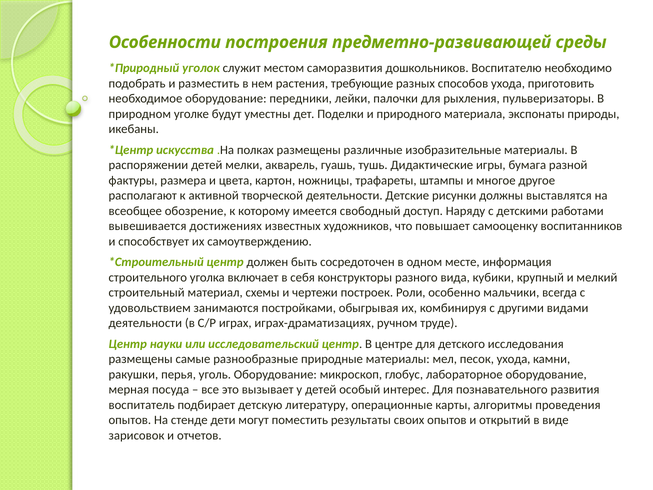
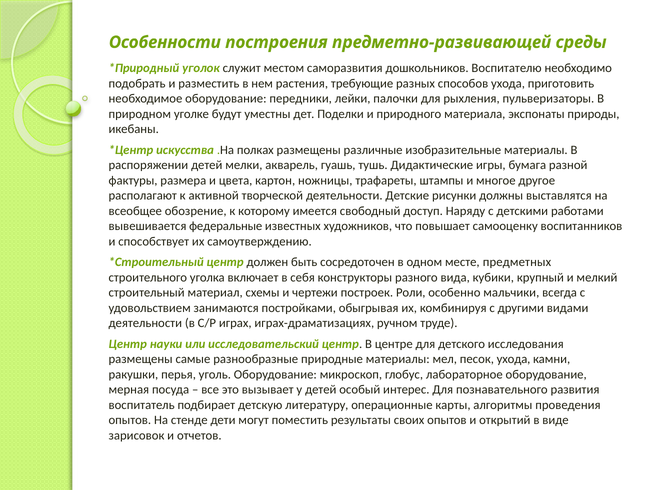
достижениях: достижениях -> федеральные (226, 226)
информация: информация -> предметных (517, 262)
